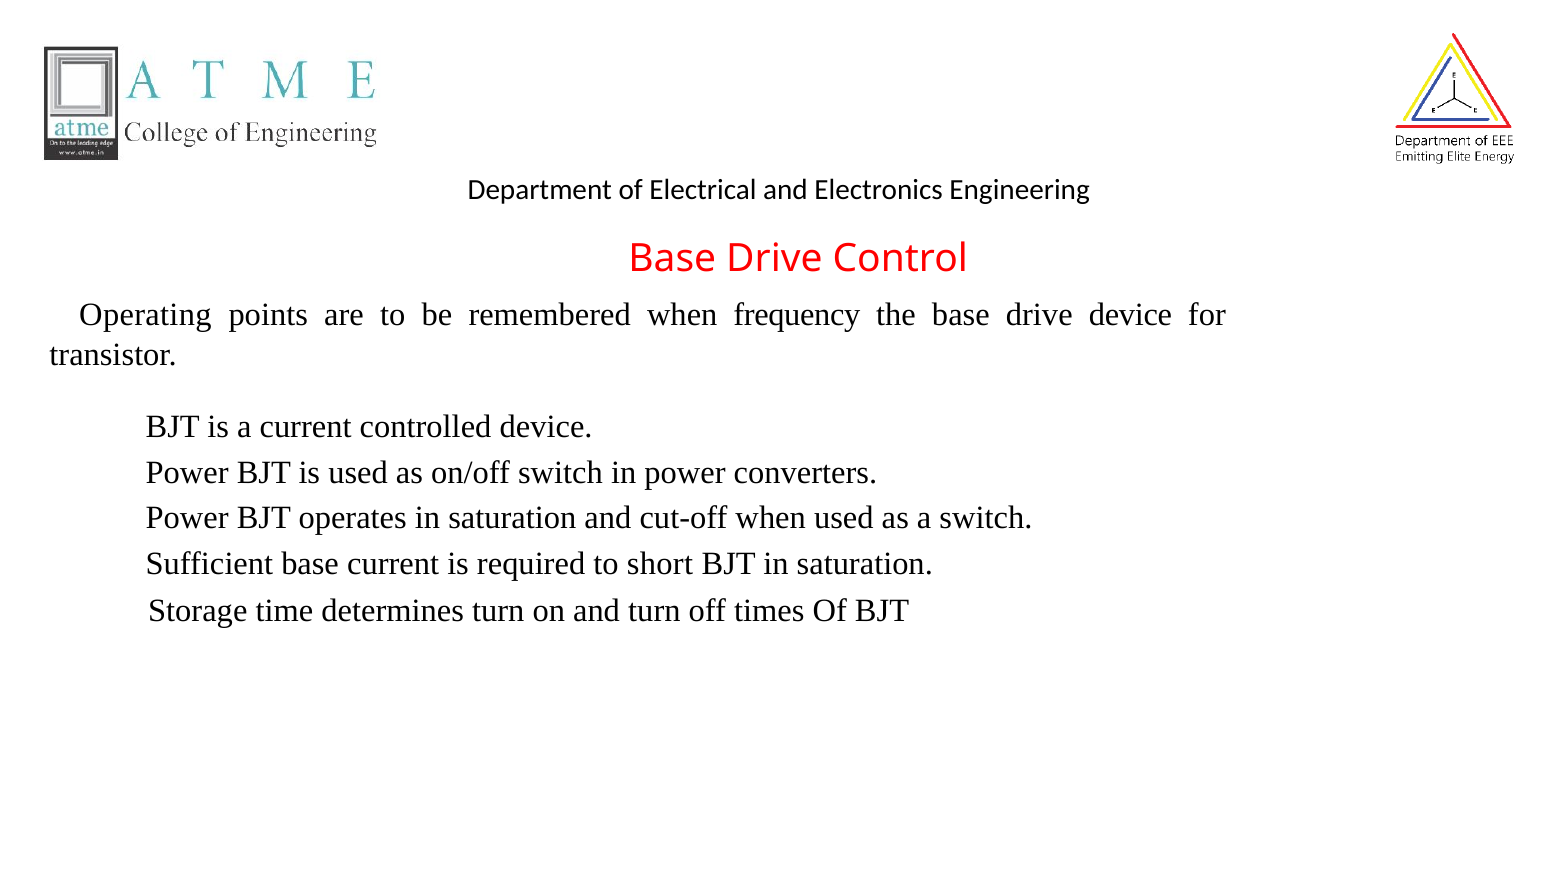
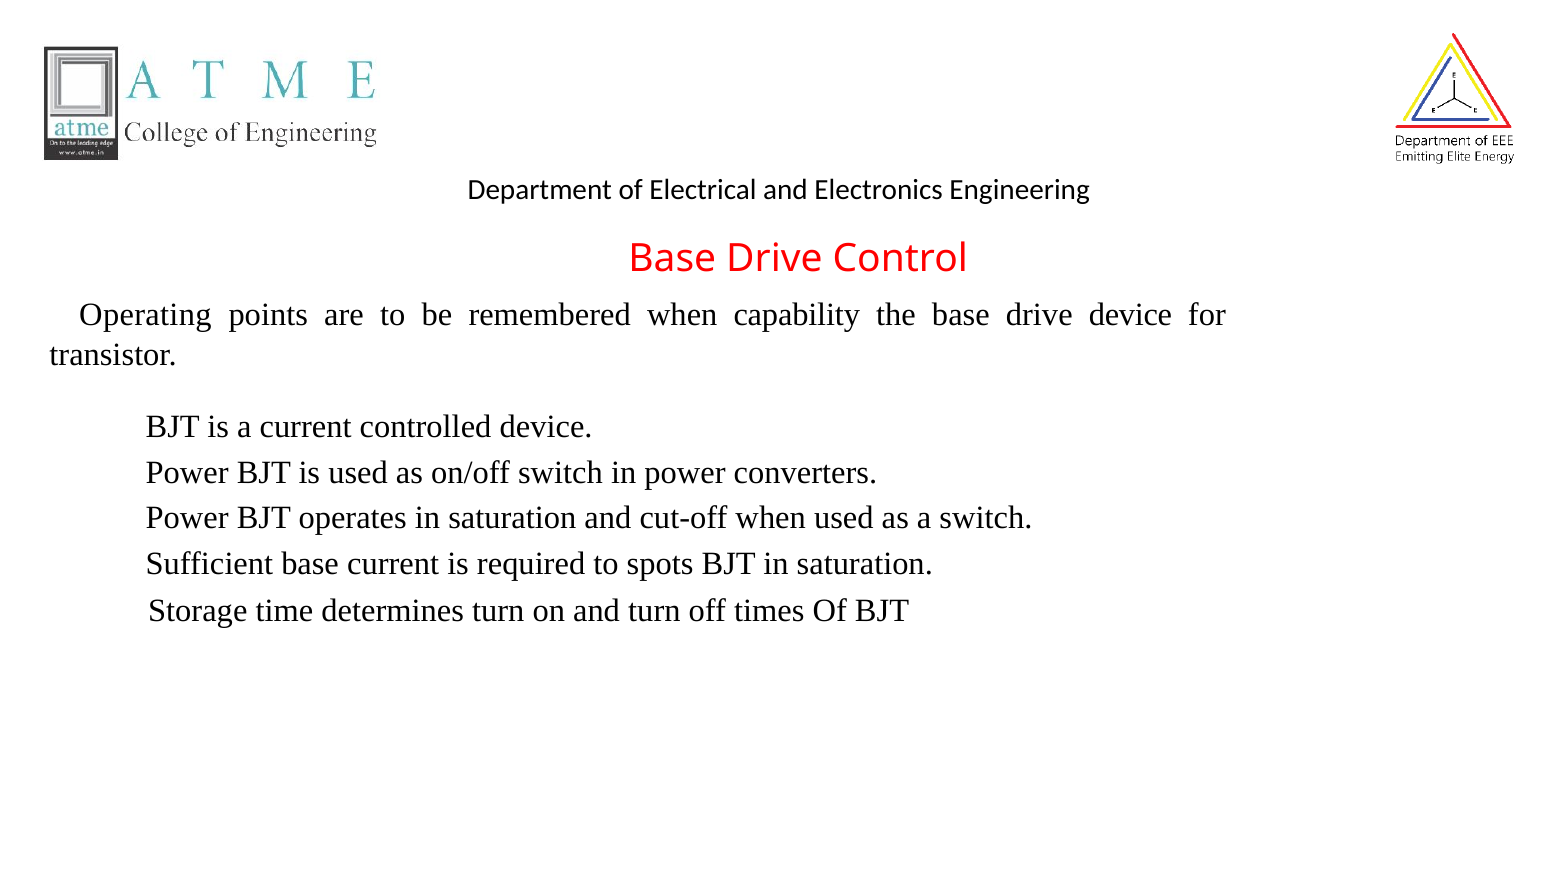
frequency: frequency -> capability (797, 315)
short: short -> spots (660, 564)
